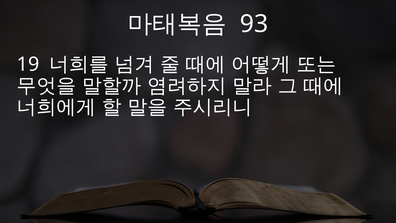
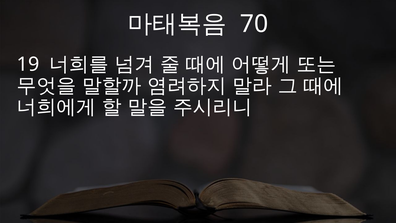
93: 93 -> 70 (254, 24)
